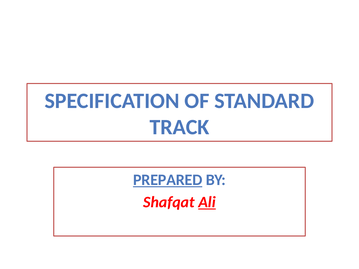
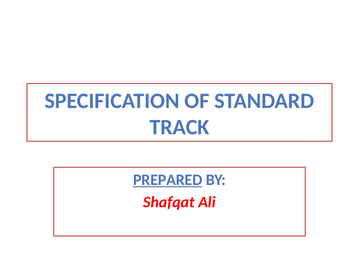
Ali underline: present -> none (207, 202)
